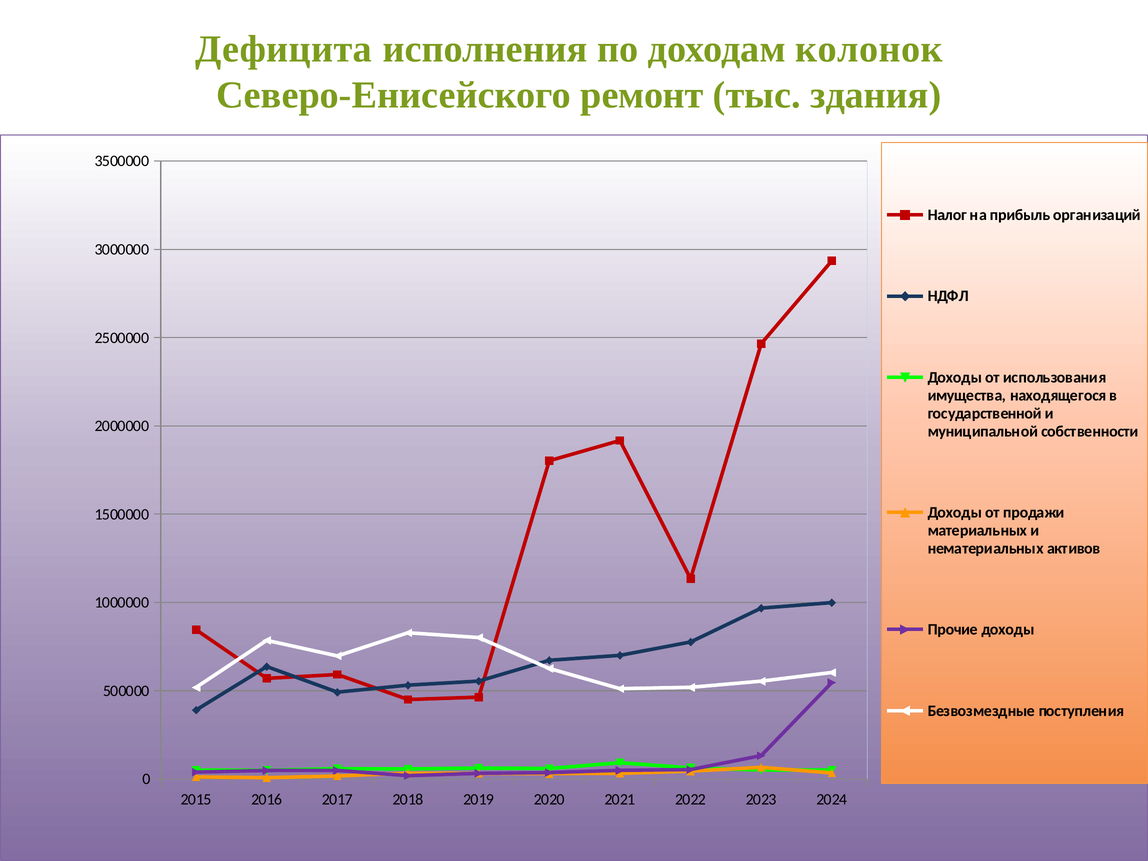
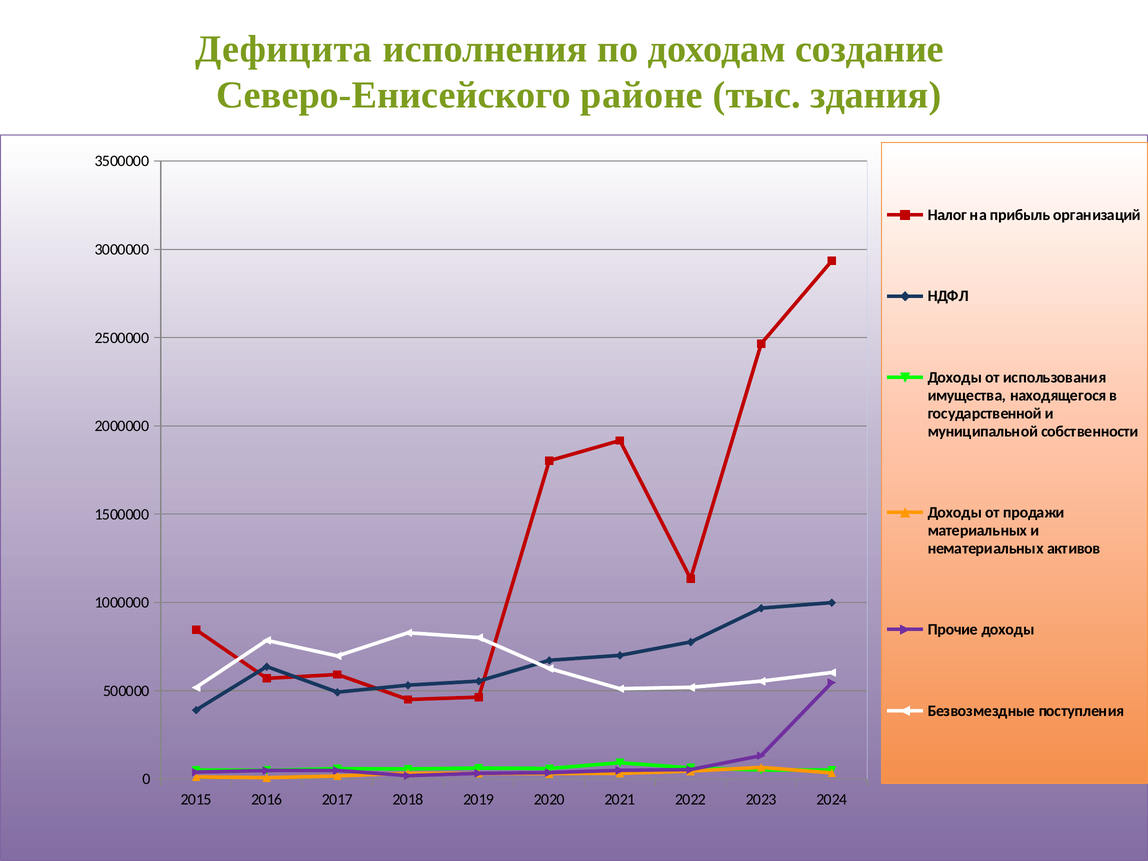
колонок: колонок -> создание (869, 49)
ремонт: ремонт -> районе (642, 95)
